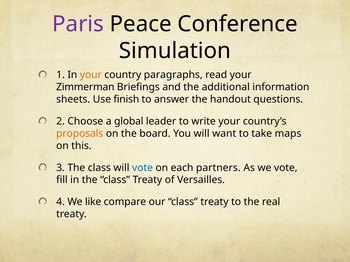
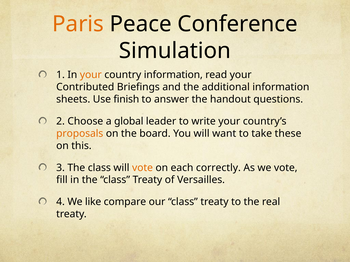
Paris colour: purple -> orange (78, 24)
country paragraphs: paragraphs -> information (173, 75)
Zimmerman: Zimmerman -> Contributed (85, 87)
maps: maps -> these (288, 134)
vote colour: blue -> orange (142, 168)
partners: partners -> correctly (218, 168)
